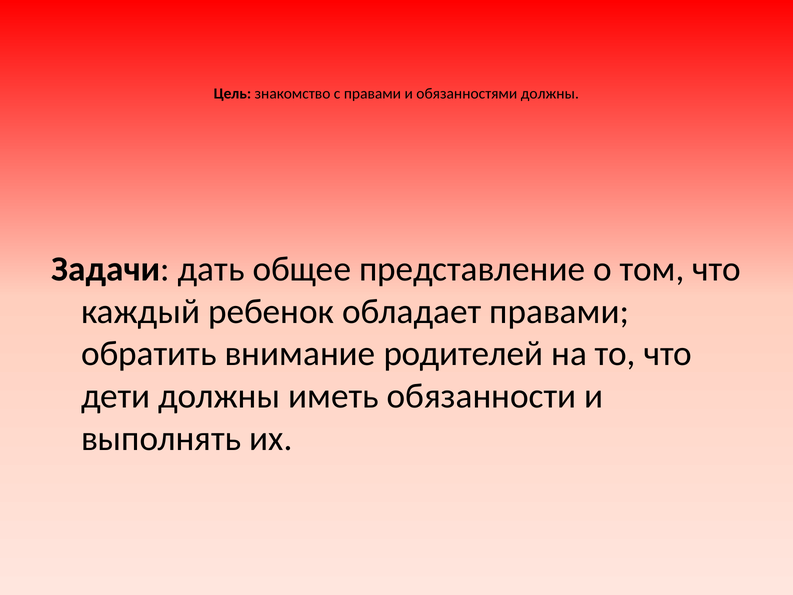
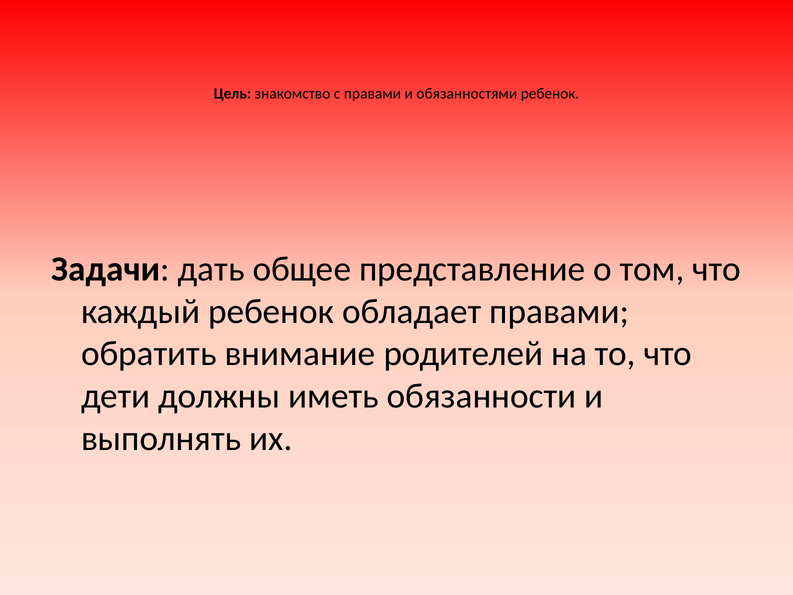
обязанностями должны: должны -> ребенок (550, 94)
